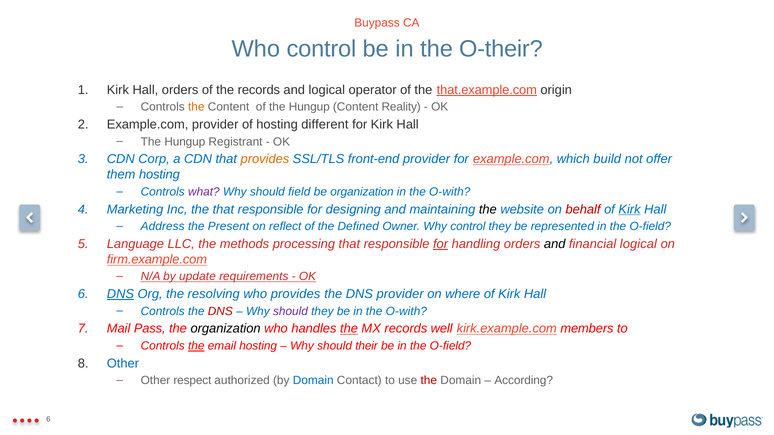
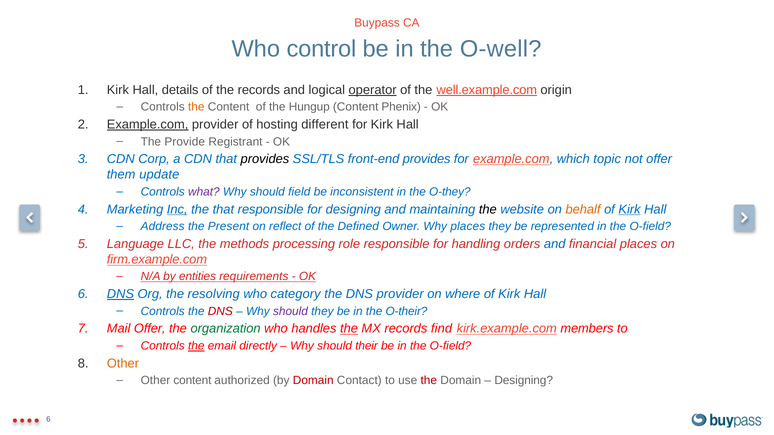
O-their: O-their -> O-well (501, 49)
Hall orders: orders -> details (180, 90)
operator underline: none -> present (373, 90)
that.example.com: that.example.com -> well.example.com (487, 90)
Reality: Reality -> Phenix (401, 107)
Example.com underline: none -> present (148, 125)
Hungup: Hungup -> Provide (185, 142)
provides colour: orange -> black (265, 159)
front-end provider: provider -> provides (427, 159)
build: build -> topic (607, 159)
them hosting: hosting -> update (159, 175)
be organization: organization -> inconsistent (362, 192)
O-with: O-with -> O-they (450, 192)
Inc underline: none -> present (177, 210)
behalf colour: red -> orange (583, 210)
Why control: control -> places (468, 227)
processing that: that -> role (349, 244)
for underline: present -> none (441, 244)
and colour: black -> blue (555, 244)
financial logical: logical -> places (638, 244)
update: update -> entities (198, 277)
who provides: provides -> category (296, 294)
be in the O-with: O-with -> O-their (406, 312)
Mail Pass: Pass -> Offer (150, 329)
organization colour: black -> green (226, 329)
well: well -> find (442, 329)
email hosting: hosting -> directly (258, 346)
Other colour: blue -> orange (123, 364)
Other respect: respect -> content (192, 381)
Domain colour: blue -> red (313, 381)
According: According -> Designing (524, 381)
